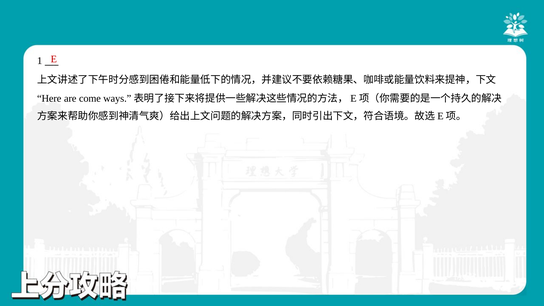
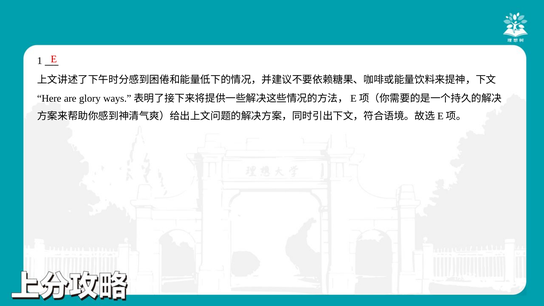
come: come -> glory (90, 99)
